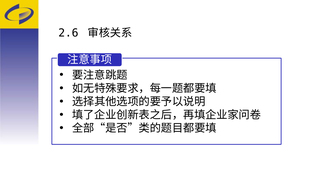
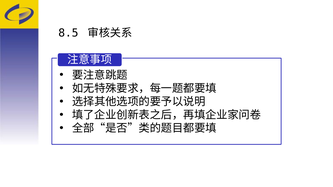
2.6: 2.6 -> 8.5 (68, 33)
